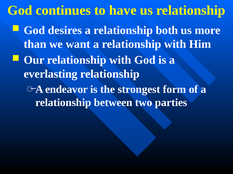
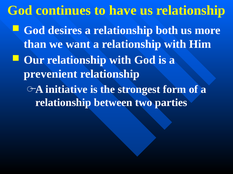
everlasting: everlasting -> prevenient (50, 74)
endeavor: endeavor -> initiative (66, 90)
